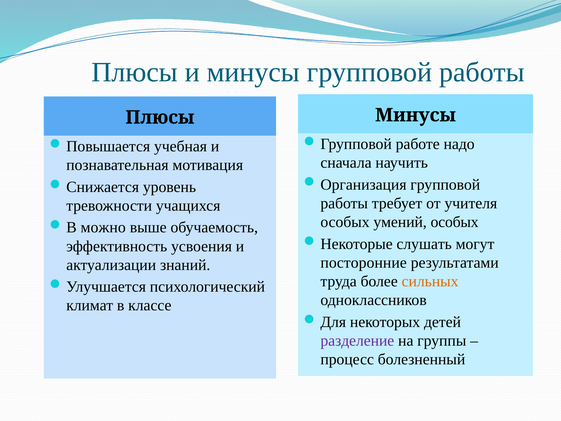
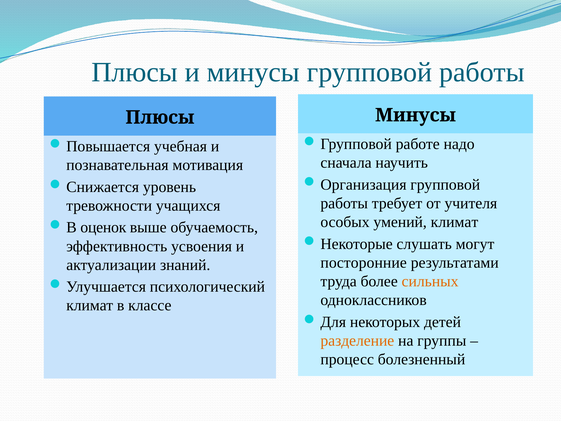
умений особых: особых -> климат (454, 222)
можно: можно -> оценок (103, 227)
разделение colour: purple -> orange (357, 341)
